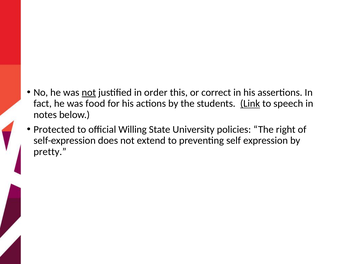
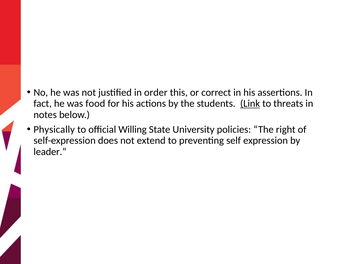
not underline: present -> none (89, 93)
speech: speech -> threats (288, 104)
Protected: Protected -> Physically (54, 130)
pretty: pretty -> leader (50, 152)
